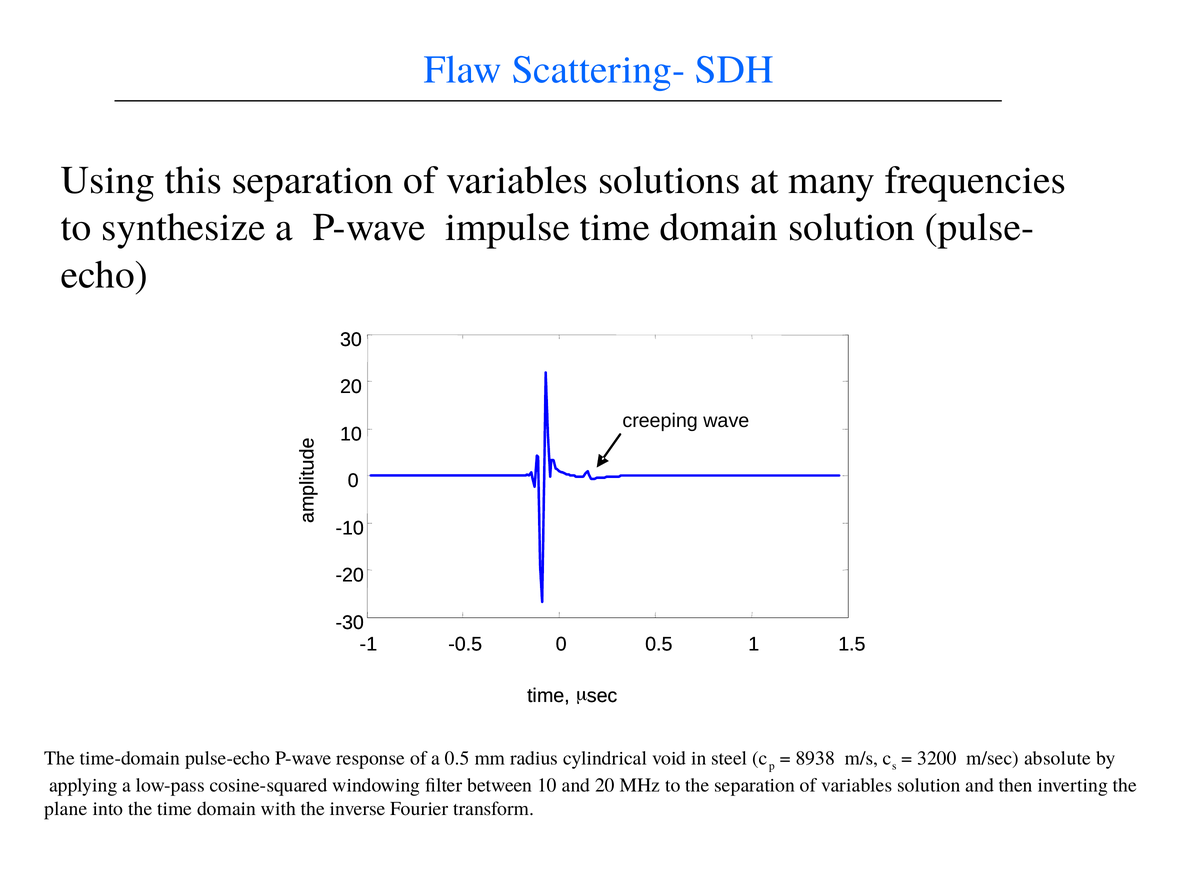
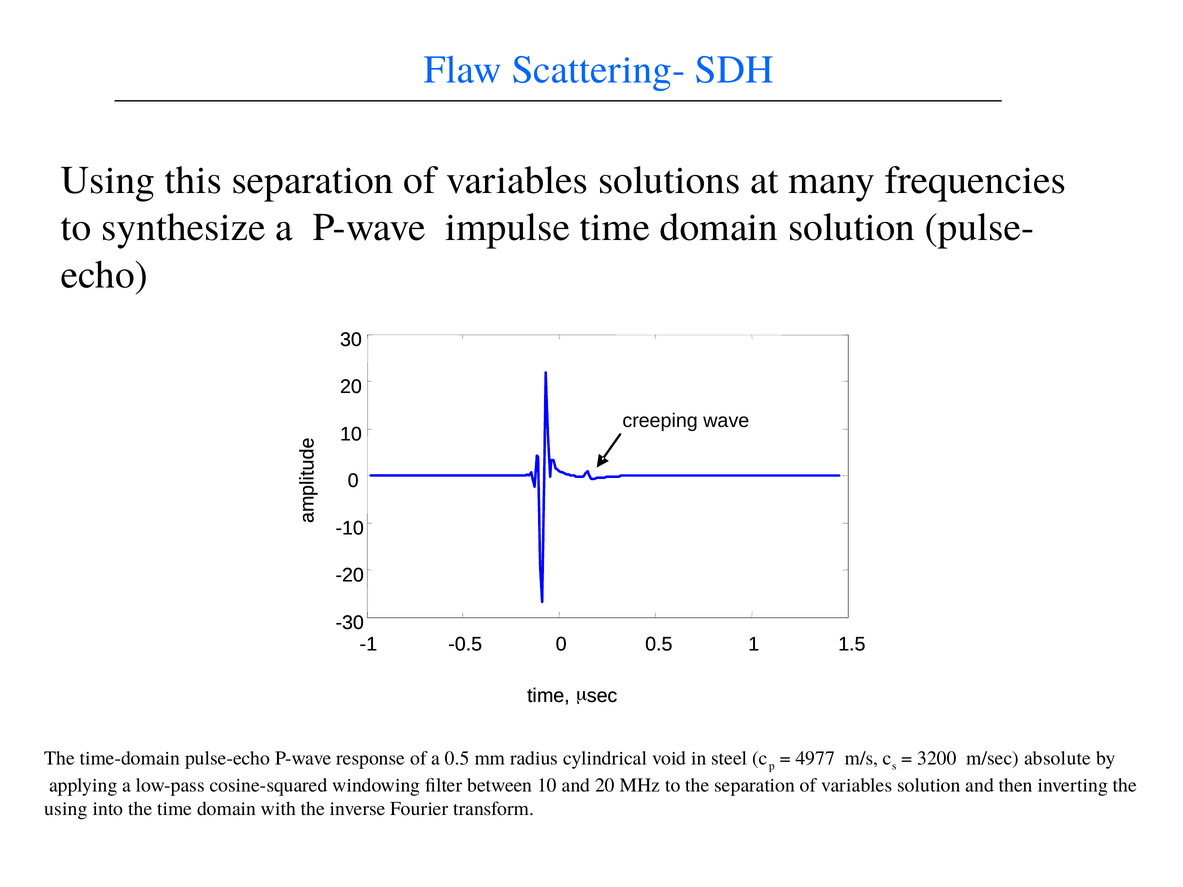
8938: 8938 -> 4977 (815, 758)
plane: plane -> using (66, 809)
